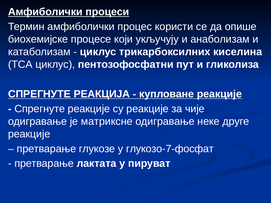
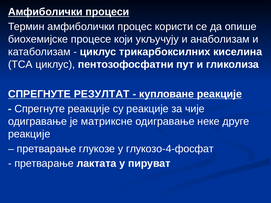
РЕАКЦИЈА: РЕАКЦИЈА -> РЕЗУЛТАТ (102, 94)
глукозо-7-фосфат: глукозо-7-фосфат -> глукозо-4-фосфат (170, 149)
